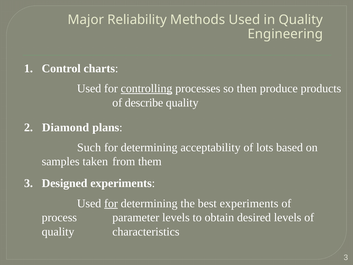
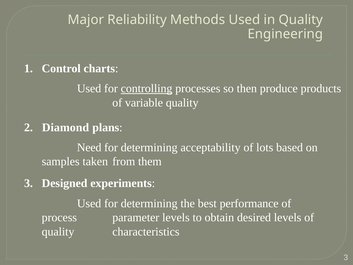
describe: describe -> variable (144, 103)
Such: Such -> Need (89, 147)
for underline: present -> none (111, 203)
best experiments: experiments -> performance (249, 203)
